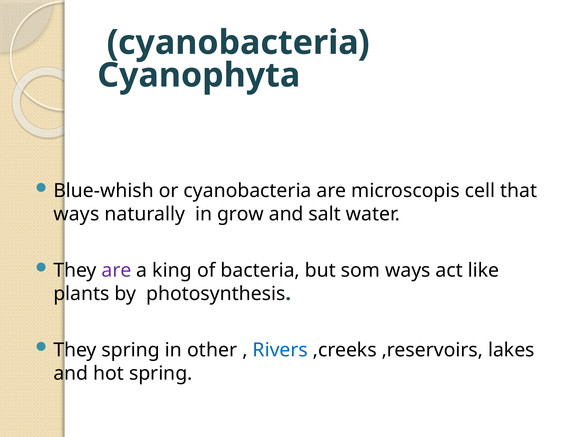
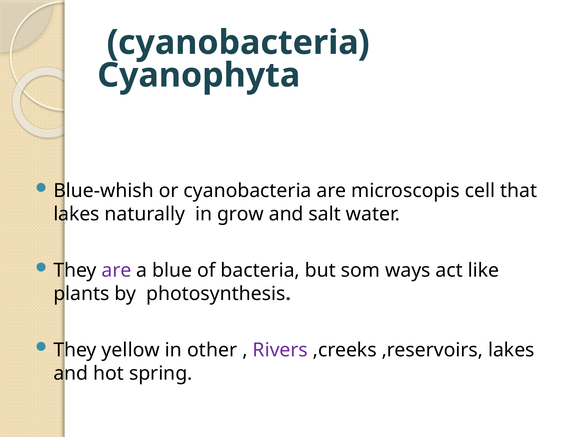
ways: ways -> lakes (76, 214)
king: king -> blue (172, 270)
They spring: spring -> yellow (131, 350)
Rivers colour: blue -> purple (280, 350)
